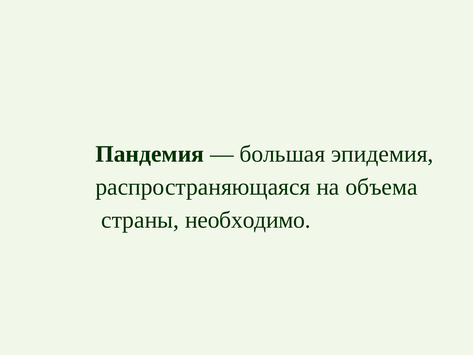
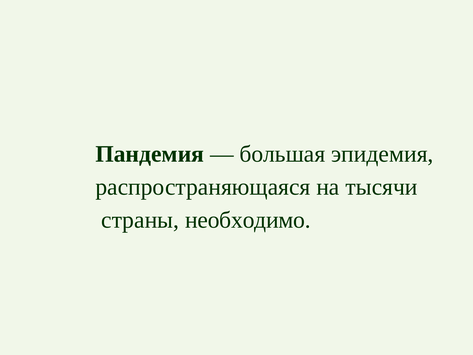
объема: объема -> тысячи (382, 187)
